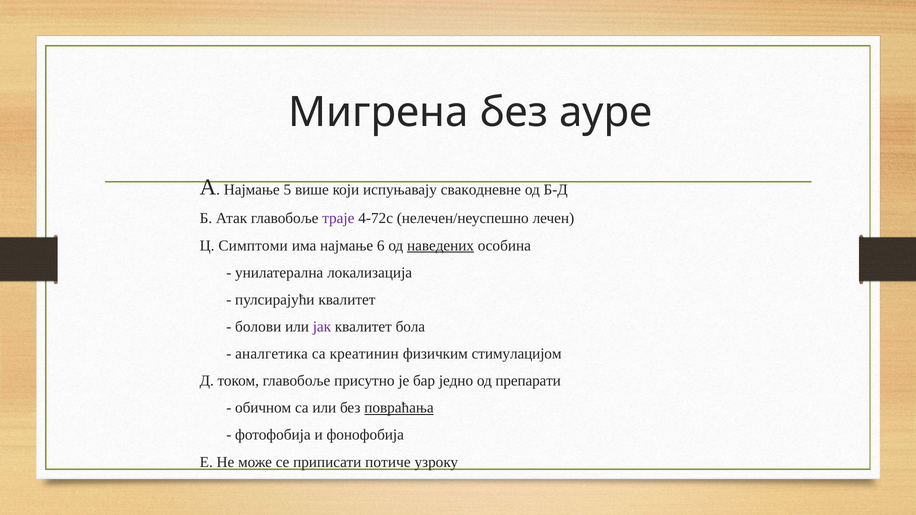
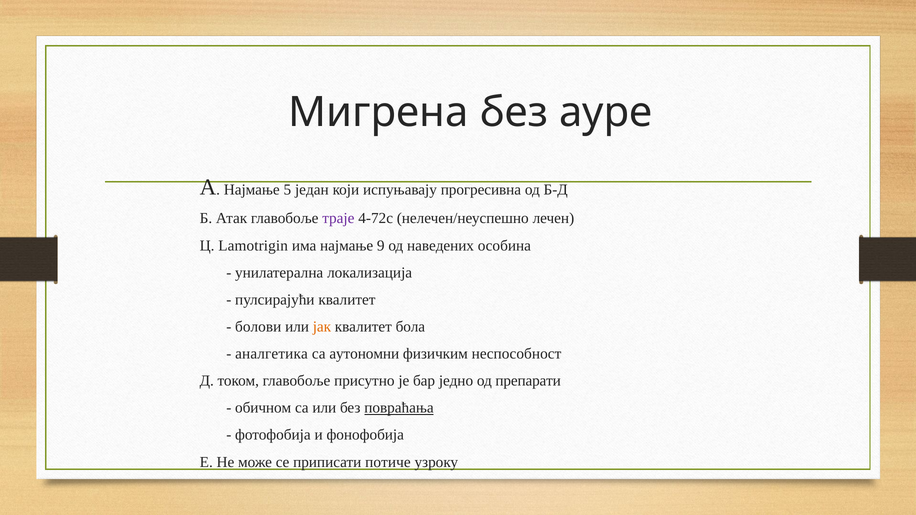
више: више -> један (312, 190)
свакодневне: свакодневне -> прогресивна (481, 190)
Симптоми: Симптоми -> Lamotrigin (253, 246)
6: 6 -> 9 (381, 246)
наведених underline: present -> none (441, 246)
јак colour: purple -> orange (322, 327)
креатинин: креатинин -> аутономни (364, 354)
стимулацијом: стимулацијом -> неспособност (517, 354)
